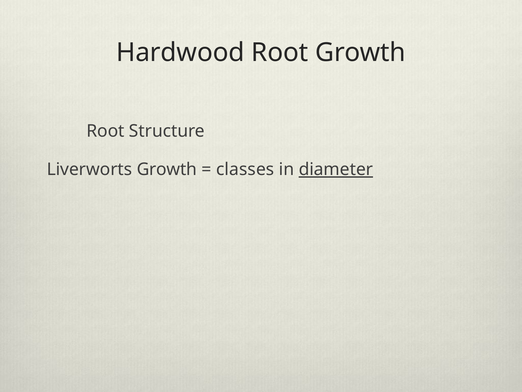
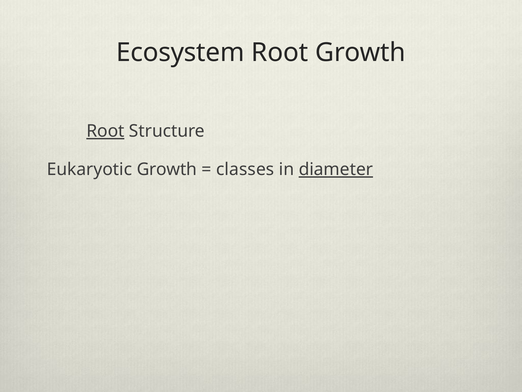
Hardwood: Hardwood -> Ecosystem (180, 52)
Root underline: none -> present (105, 131)
Liverworts: Liverworts -> Eukaryotic (89, 169)
